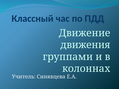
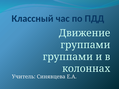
движения: движения -> группами (85, 45)
